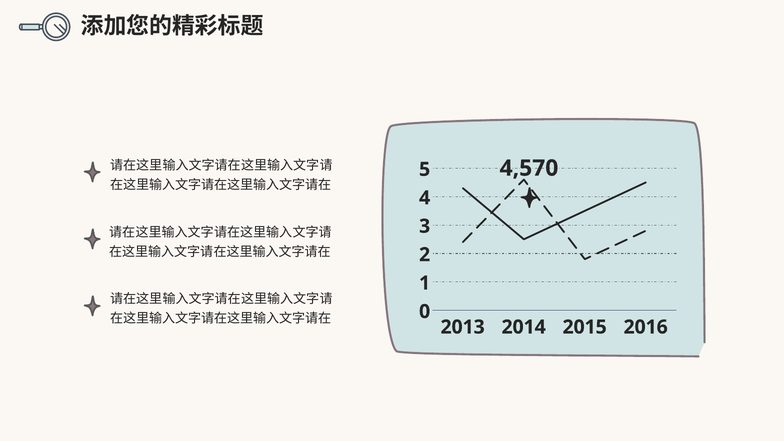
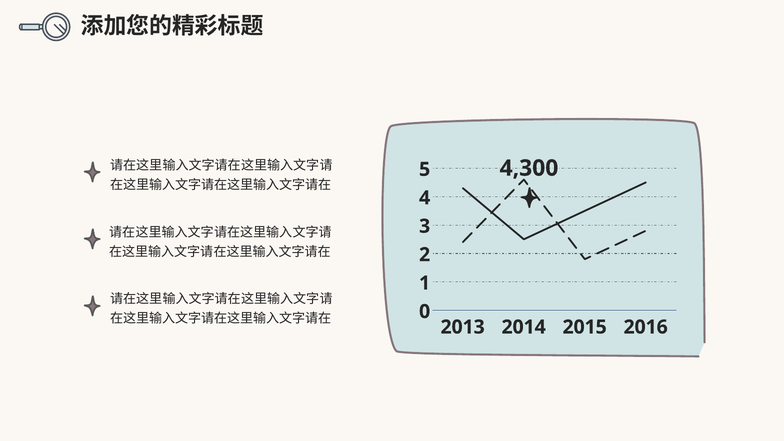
4,570: 4,570 -> 4,300 (529, 168)
